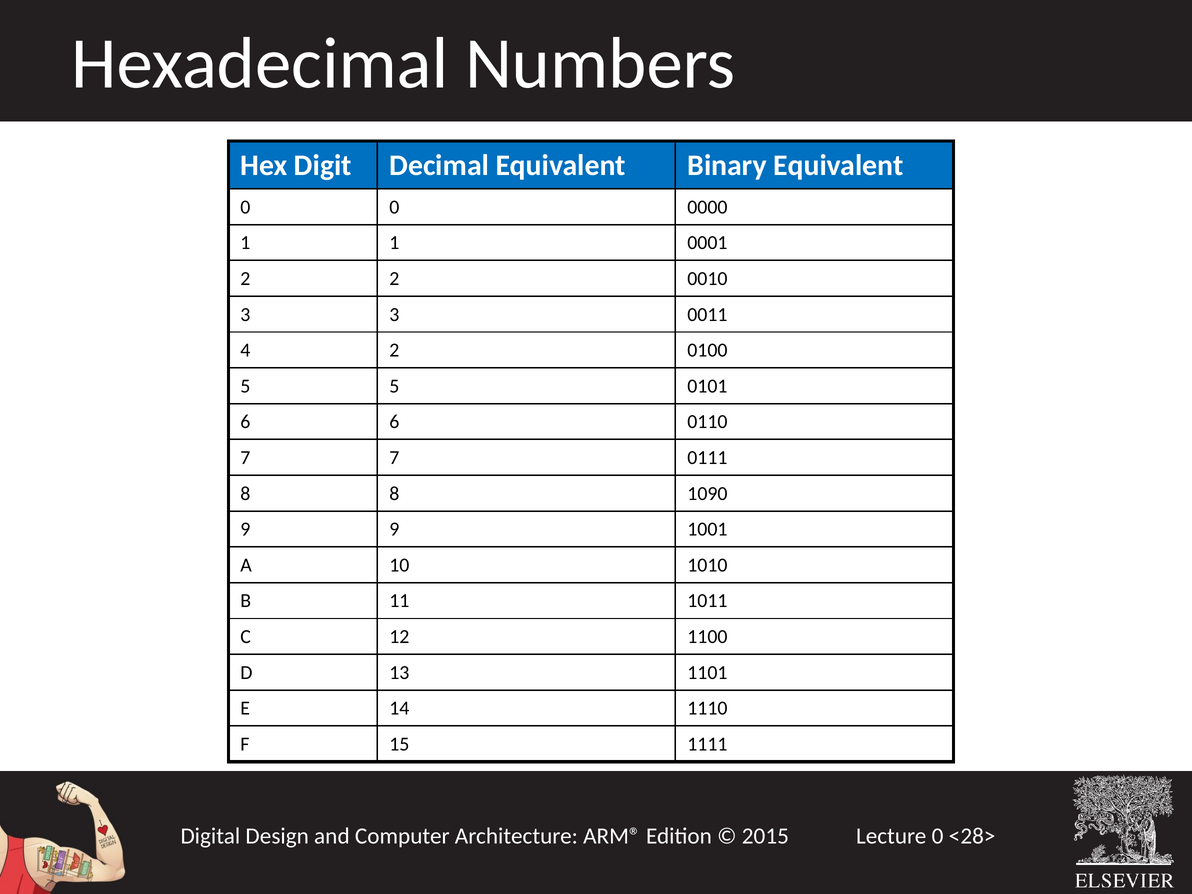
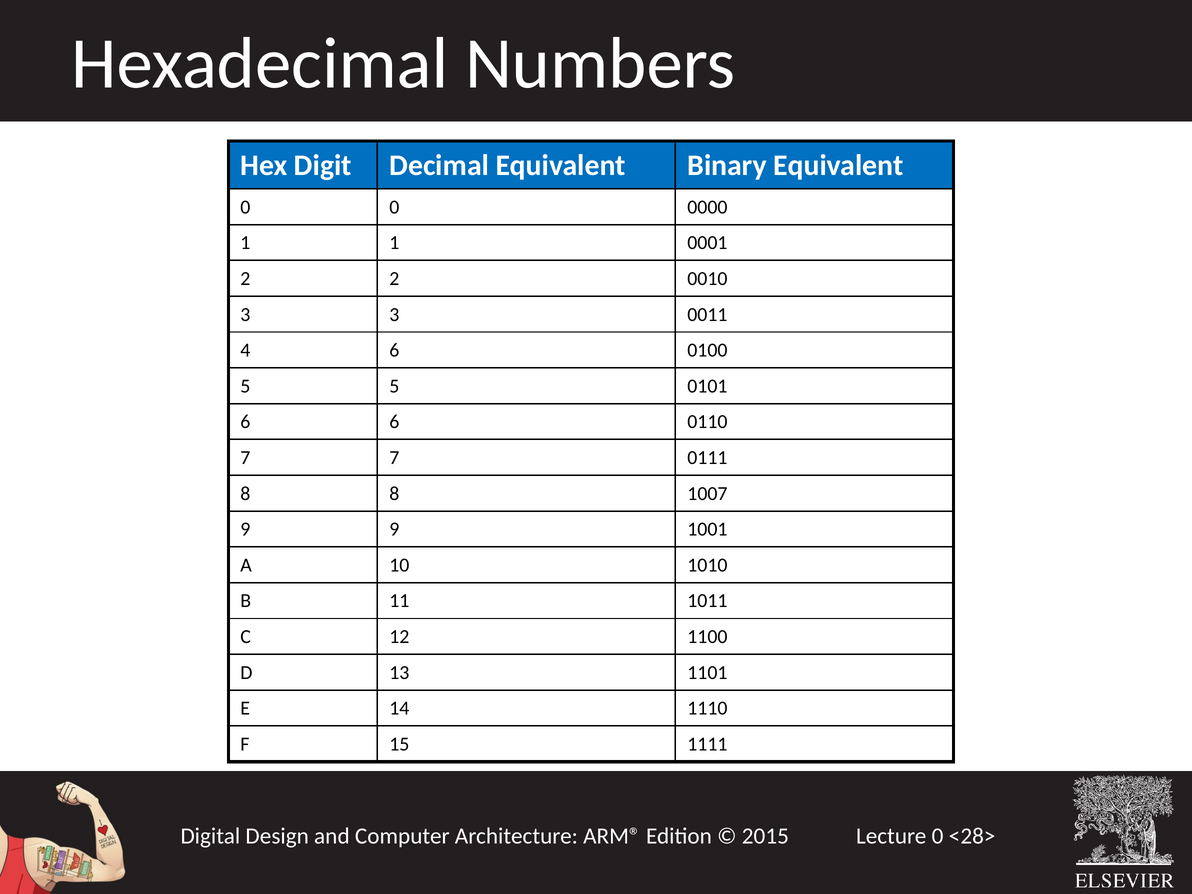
4 2: 2 -> 6 (394, 350)
1090: 1090 -> 1007 (707, 494)
